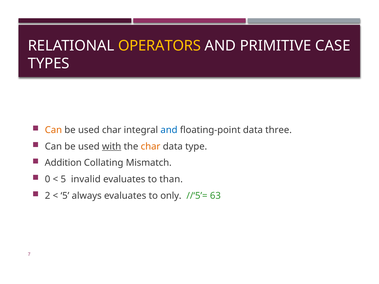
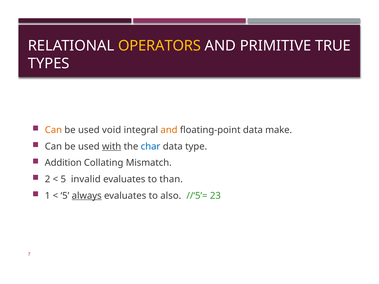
CASE: CASE -> TRUE (333, 46)
used char: char -> void (112, 130)
and colour: blue -> orange (169, 130)
three: three -> make (279, 130)
char colour: orange -> blue (151, 147)
0: 0 -> 2 (48, 179)
2: 2 -> 1 (48, 196)
always underline: none -> present (87, 196)
only: only -> also (171, 196)
63: 63 -> 23 (215, 196)
